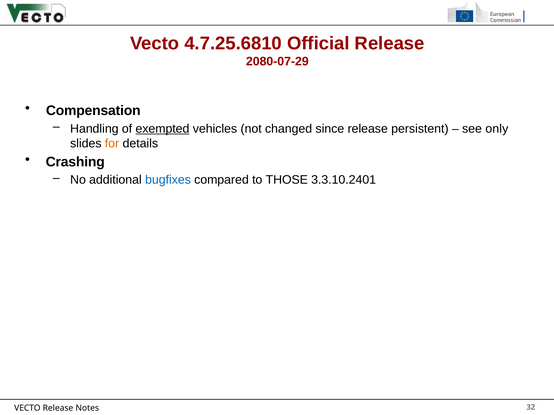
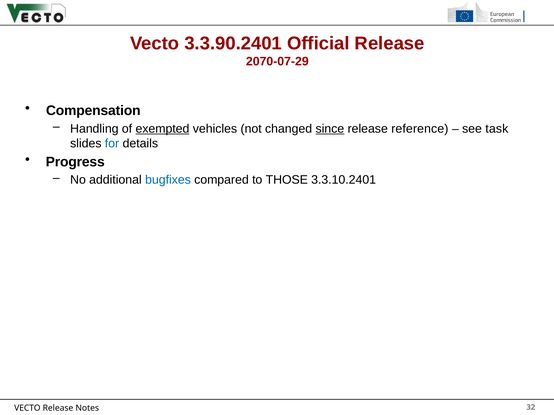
4.7.25.6810: 4.7.25.6810 -> 3.3.90.2401 (233, 43)
2080-07-29: 2080-07-29 -> 2070-07-29 (277, 61)
since underline: none -> present (330, 129)
persistent: persistent -> reference (420, 129)
only: only -> task (497, 129)
for colour: orange -> blue (112, 144)
Crashing: Crashing -> Progress (75, 162)
